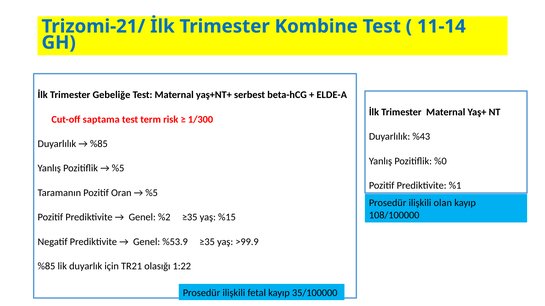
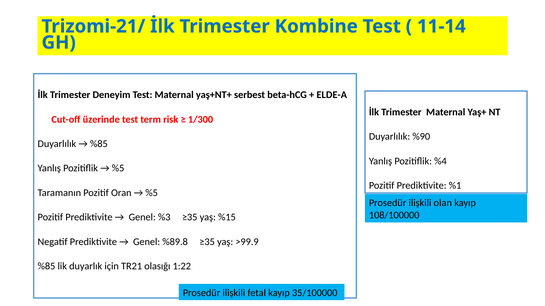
Gebeliğe: Gebeliğe -> Deneyim (112, 95)
saptama: saptama -> üzerinde (101, 120)
%43: %43 -> %90 (421, 137)
%0: %0 -> %4 (440, 161)
%2: %2 -> %3 (164, 218)
%53.9: %53.9 -> %89.8 (175, 242)
